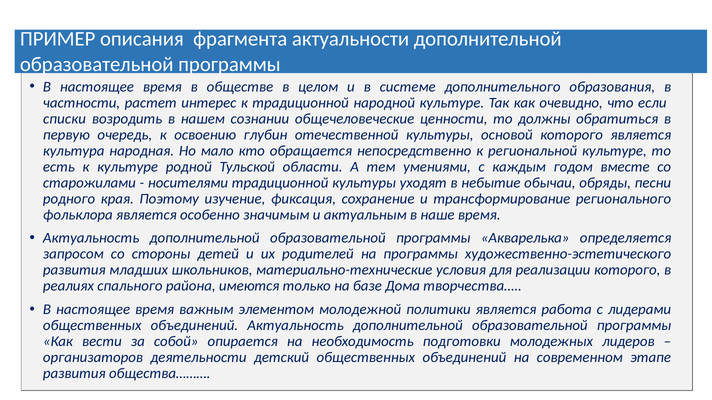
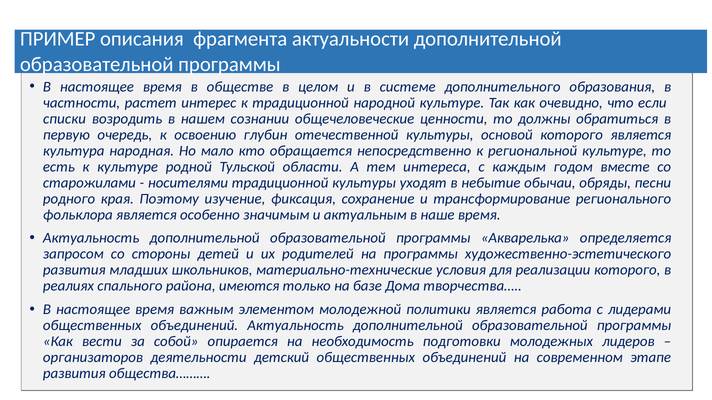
умениями: умениями -> интереса (437, 167)
